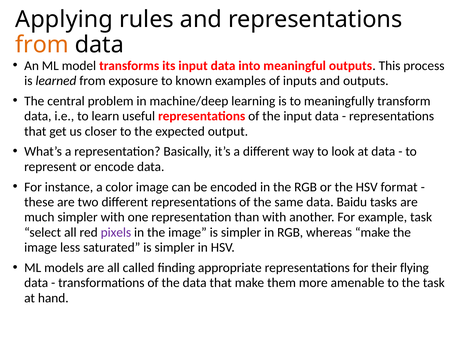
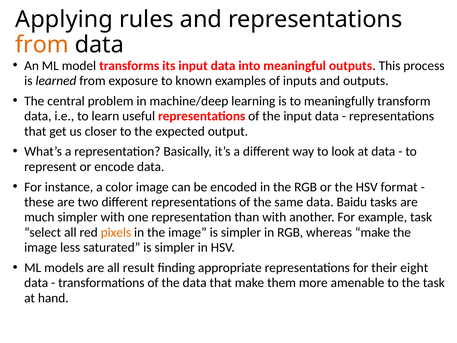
pixels colour: purple -> orange (116, 232)
called: called -> result (139, 268)
flying: flying -> eight (414, 268)
